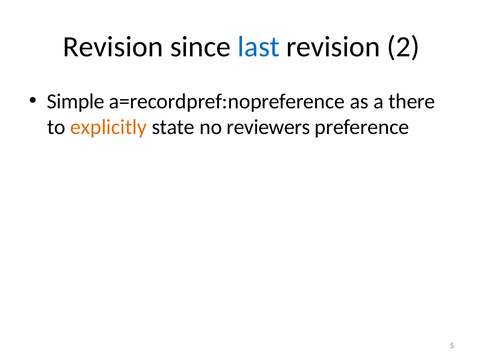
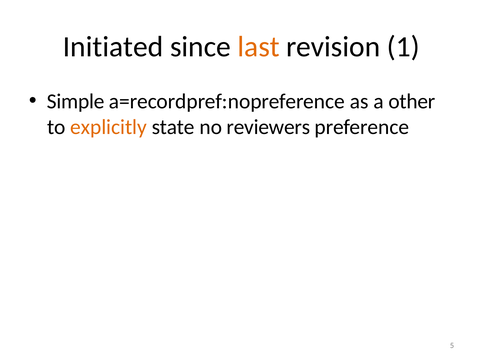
Revision: Revision -> Initiated (113, 47)
last colour: blue -> orange (259, 47)
2: 2 -> 1 (403, 47)
there: there -> other (412, 101)
